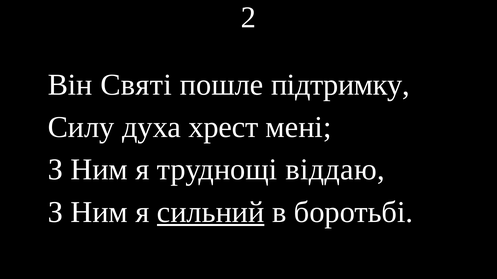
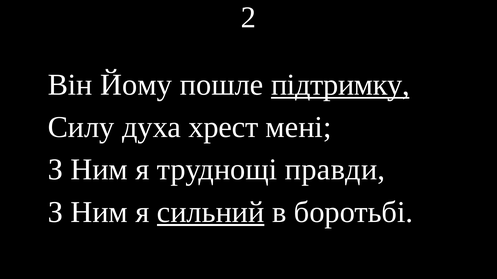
Святі: Святі -> Йому (136, 85)
підтримку underline: none -> present (340, 85)
віддаю: віддаю -> правди (335, 170)
